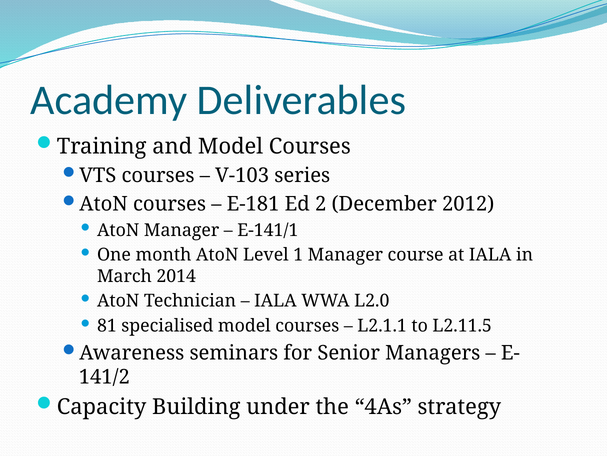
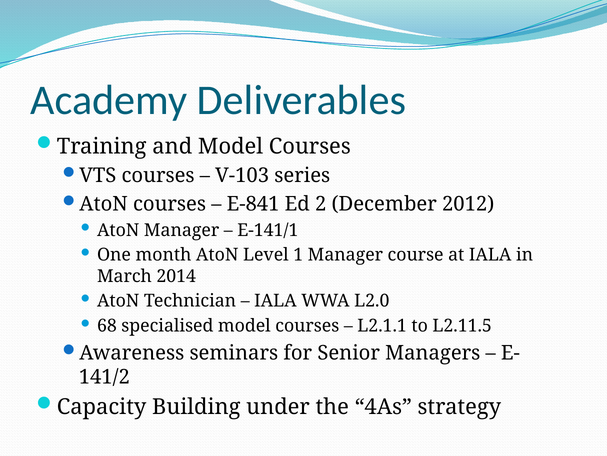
E-181: E-181 -> E-841 (253, 204)
81: 81 -> 68 (107, 325)
